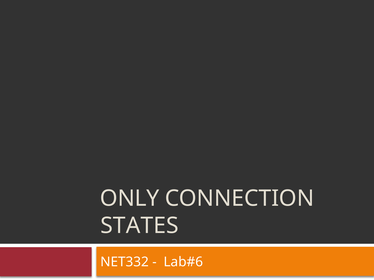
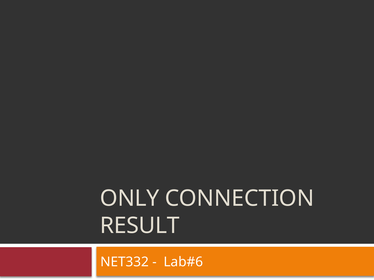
STATES: STATES -> RESULT (140, 226)
